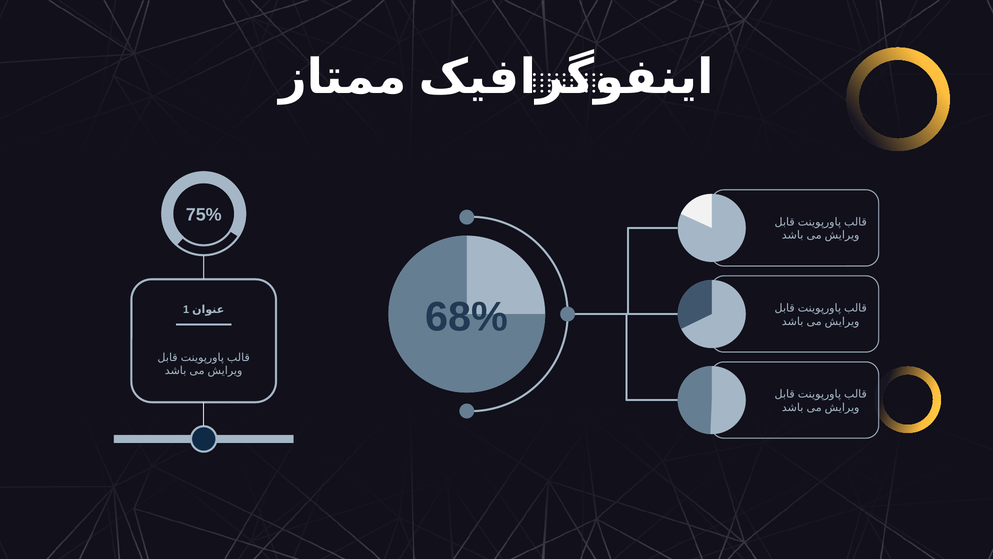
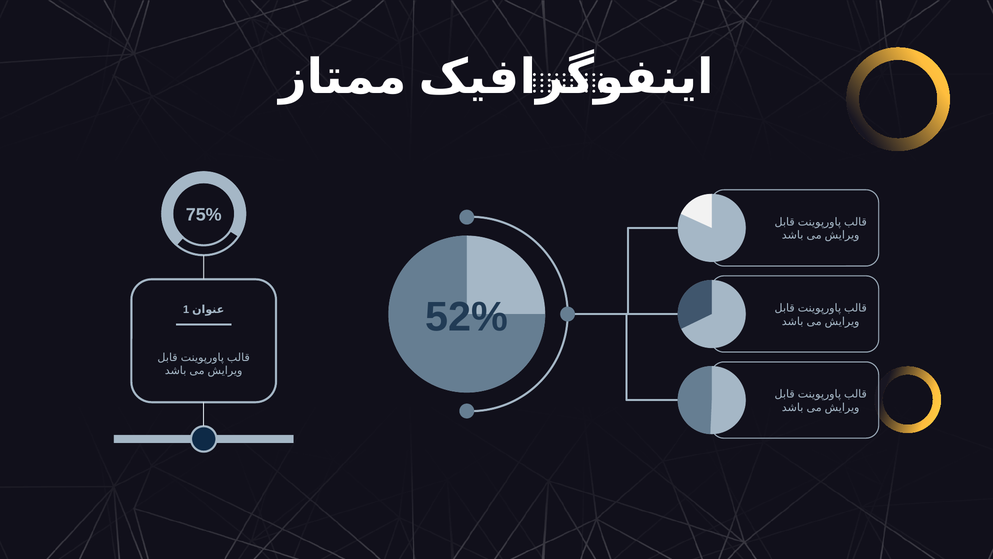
68%: 68% -> 52% (467, 317)
